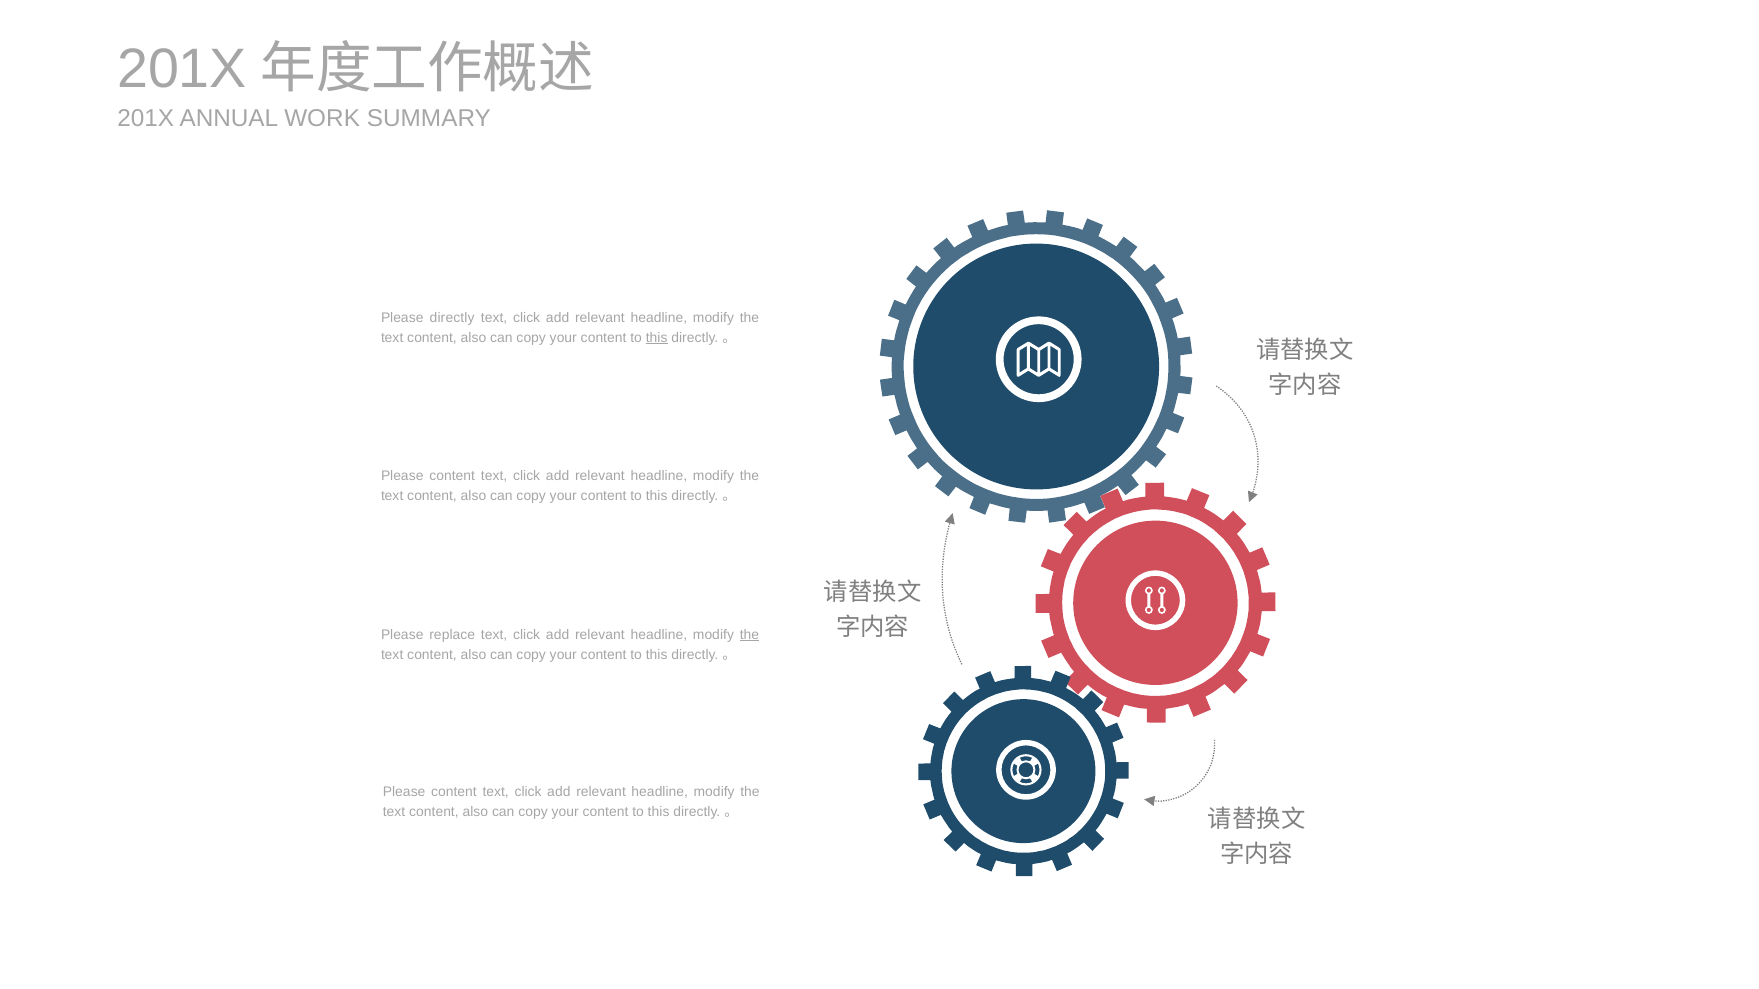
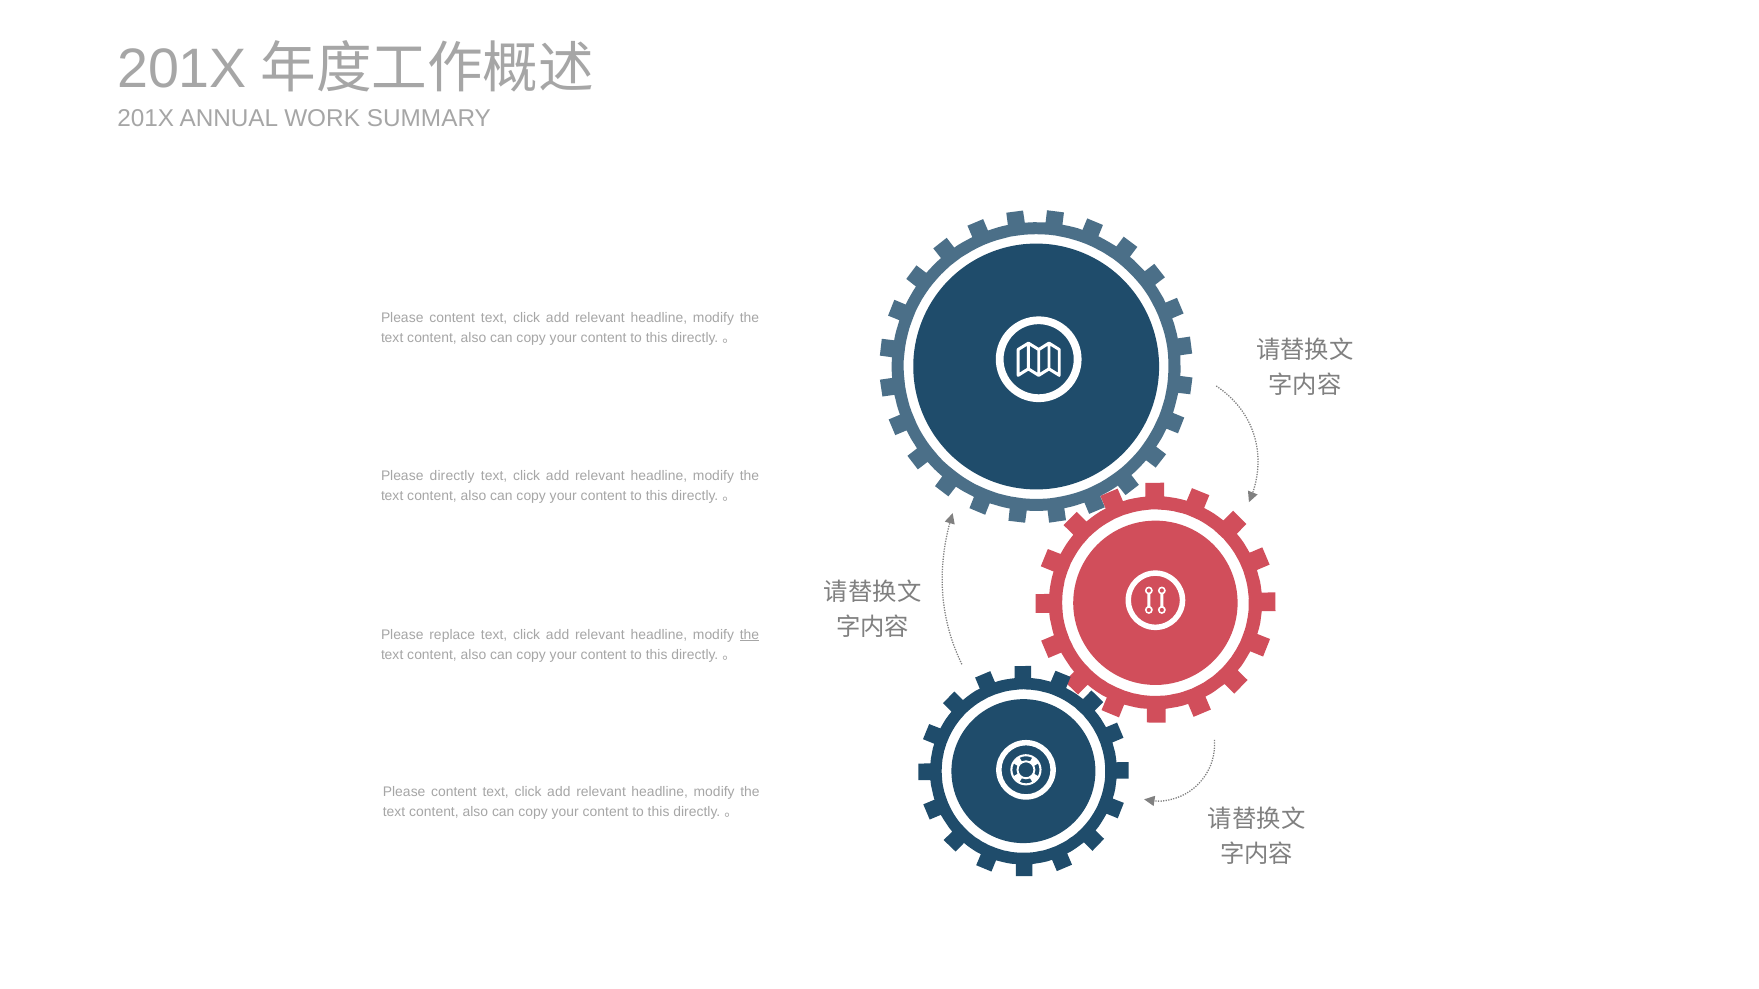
directly: directly -> content (452, 318)
this underline: present -> none (657, 338)
content: content -> directly (452, 476)
